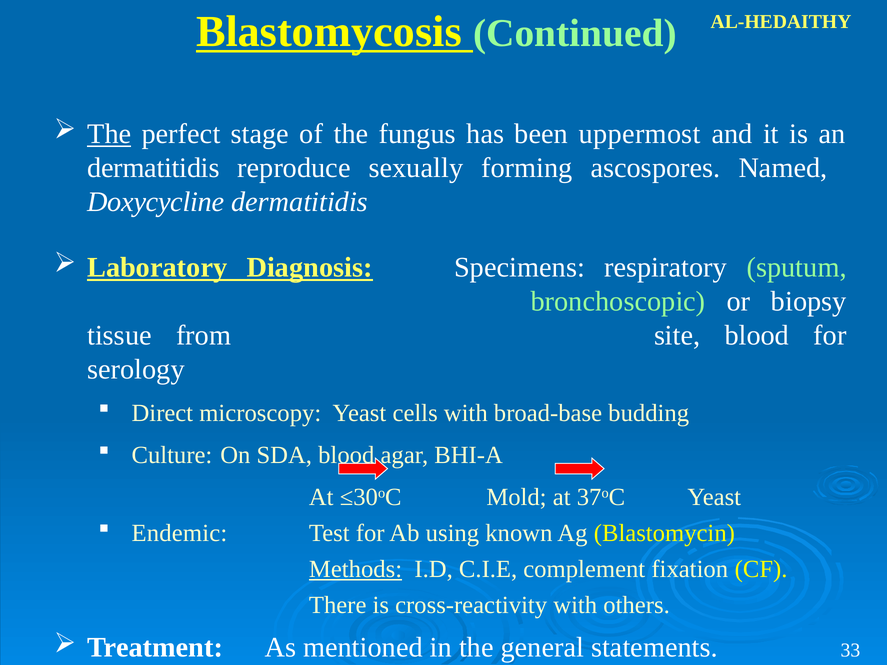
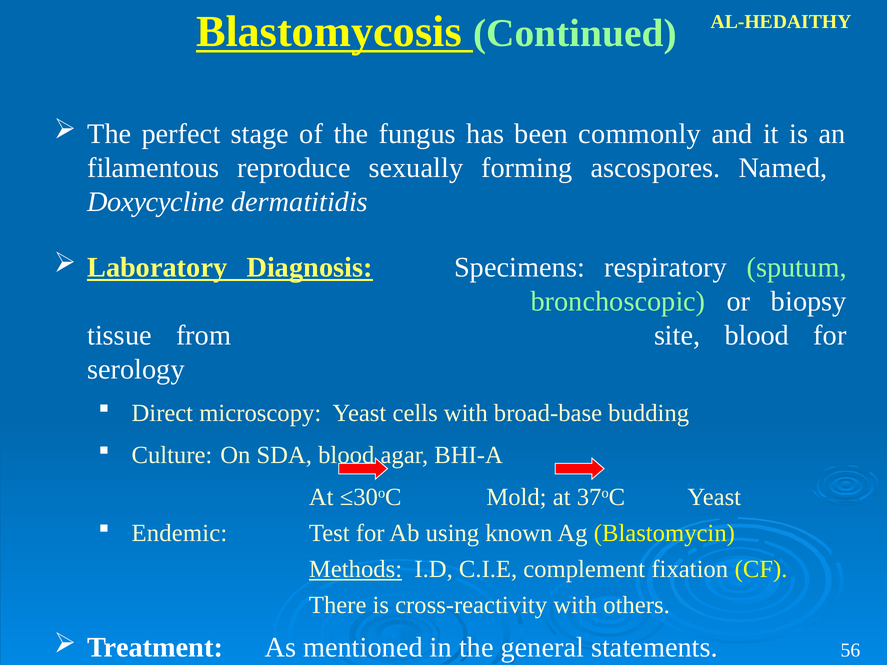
The underline: present -> none (109, 134)
uppermost: uppermost -> commonly (640, 134)
dermatitidis: dermatitidis -> filamentous (153, 168)
33: 33 -> 56 (850, 650)
